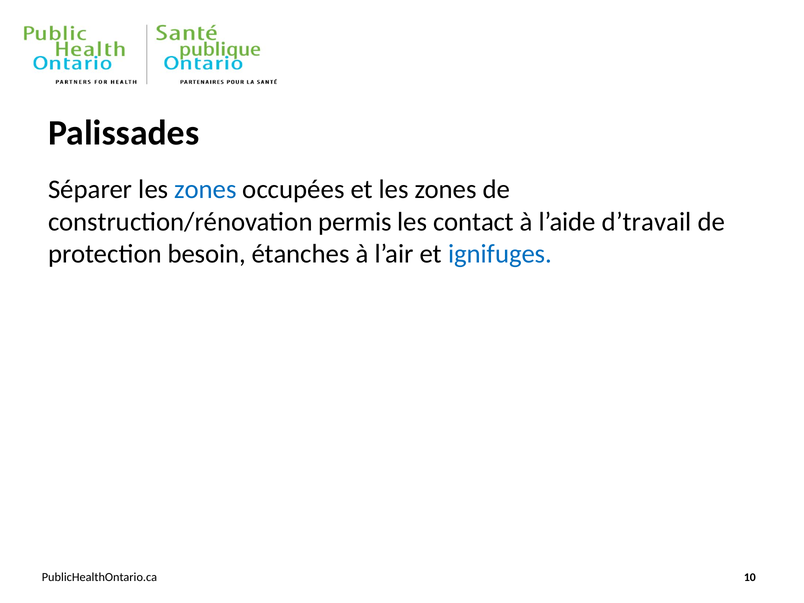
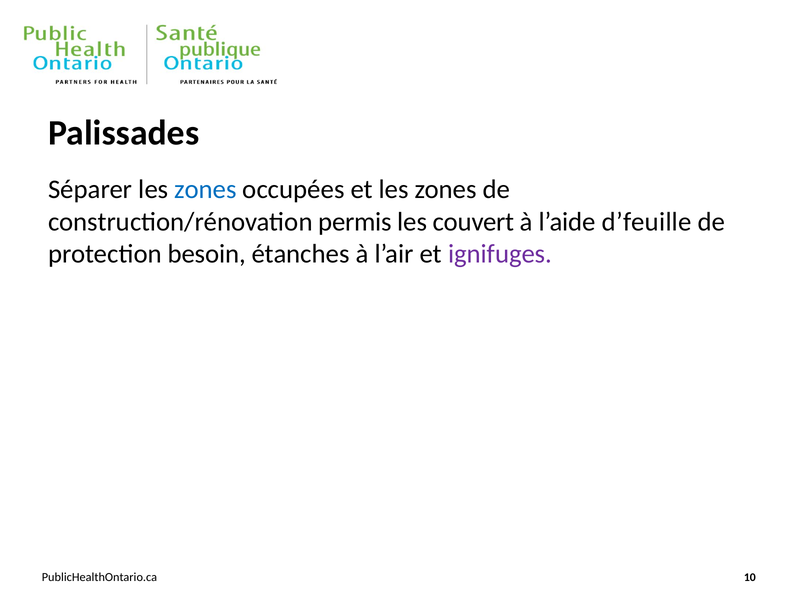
contact: contact -> couvert (474, 222)
d’travail: d’travail -> d’feuille (647, 222)
ignifuges colour: blue -> purple (500, 254)
